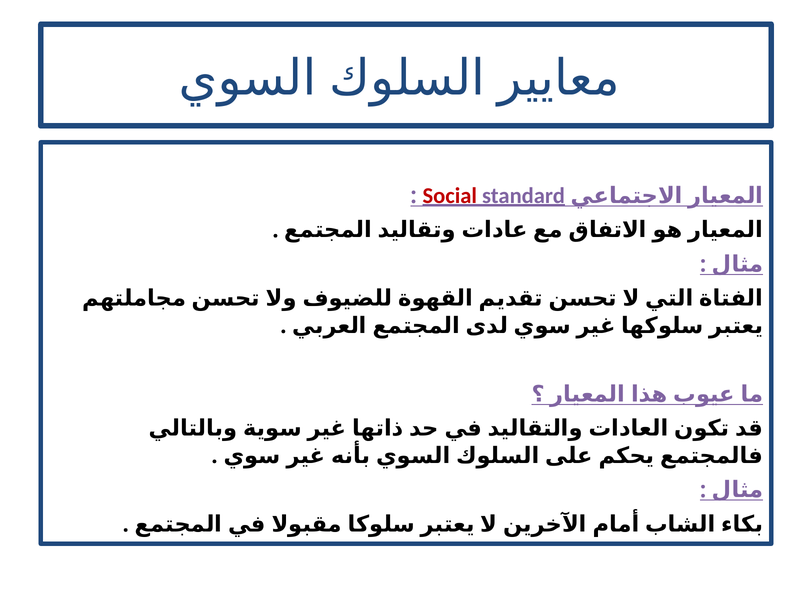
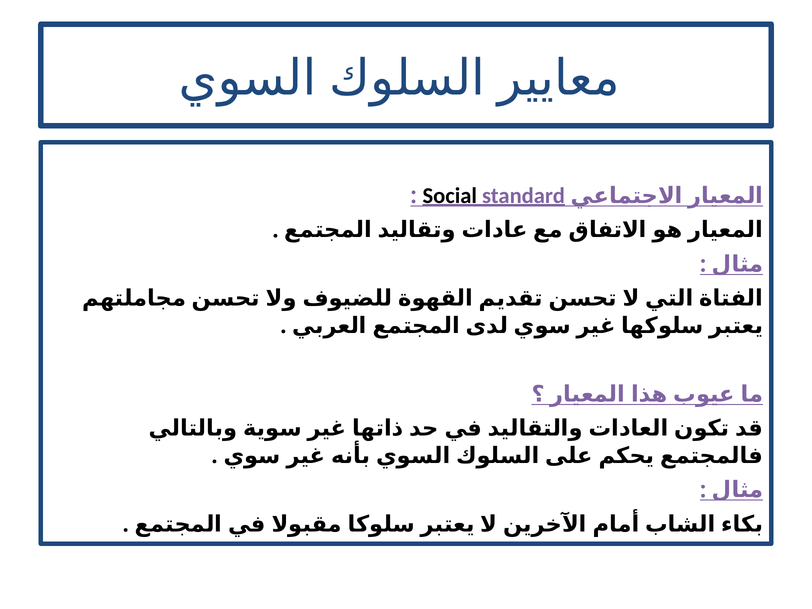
Social colour: red -> black (450, 196)
